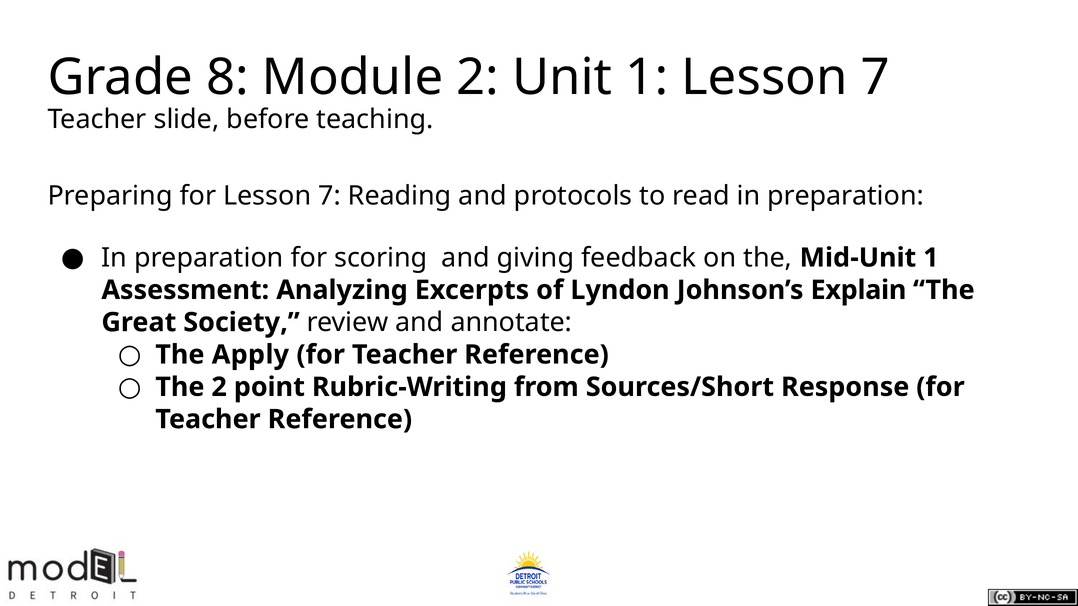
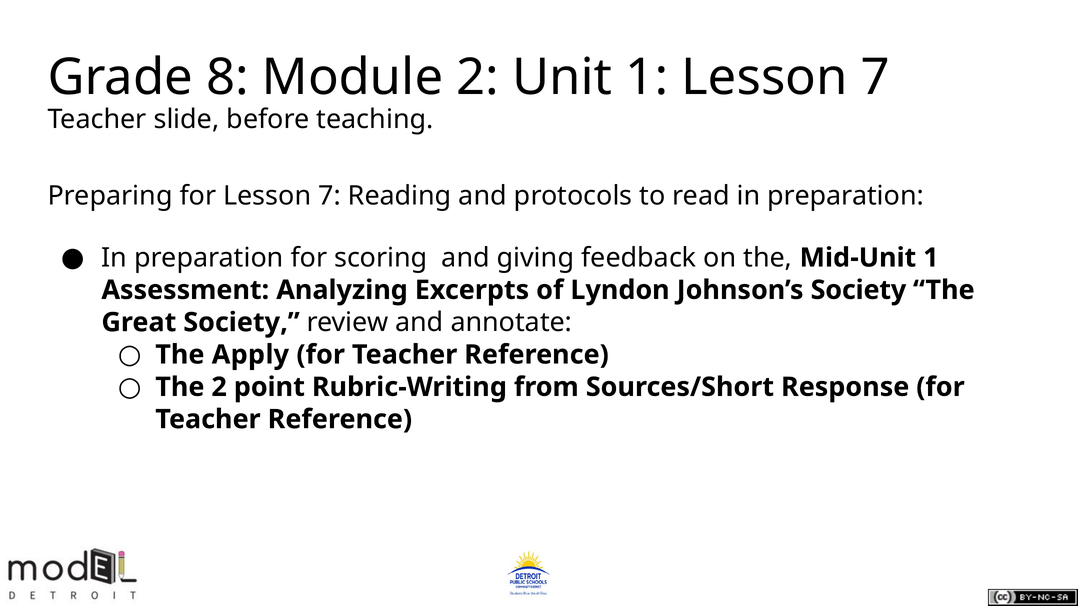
Johnson’s Explain: Explain -> Society (858, 290)
